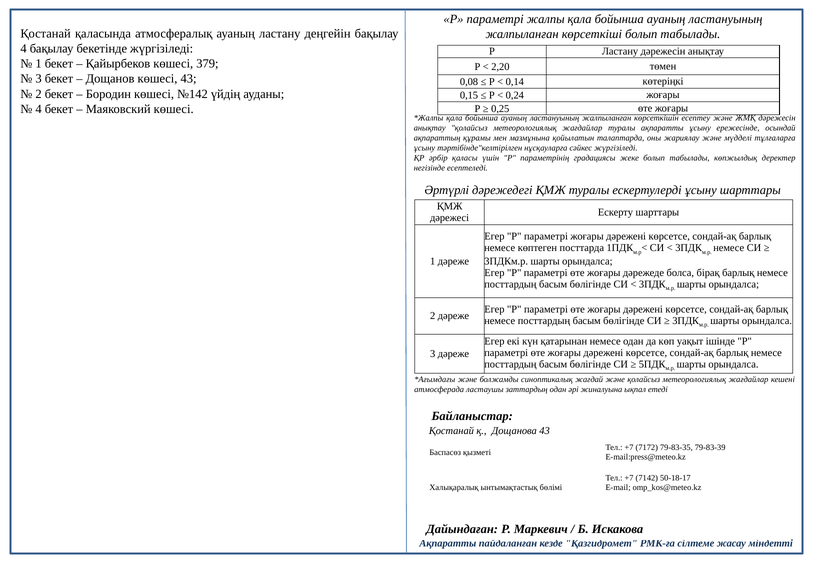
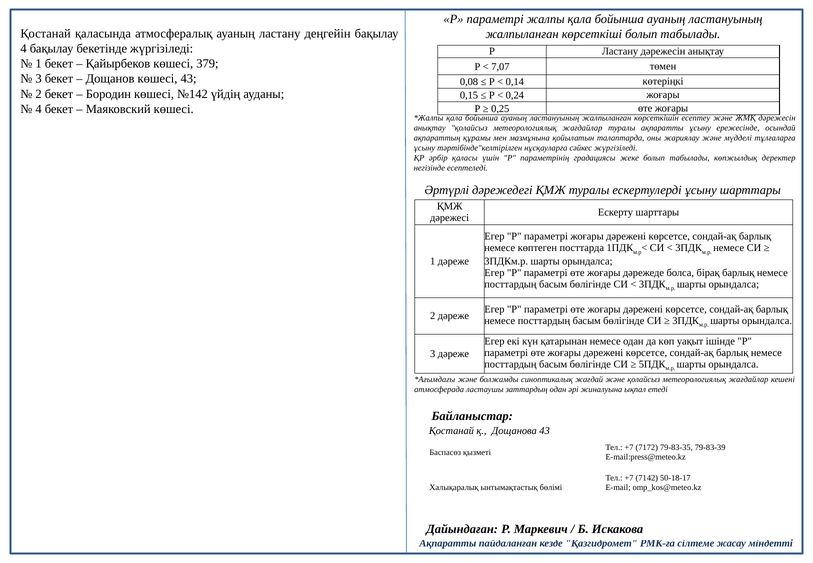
2,20: 2,20 -> 7,07 (500, 67)
